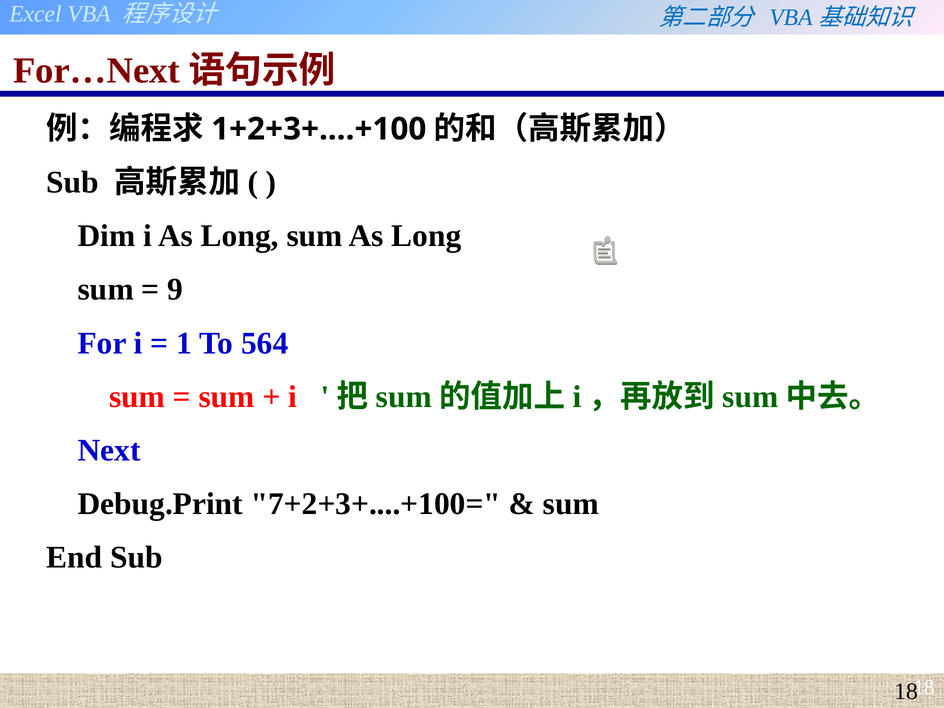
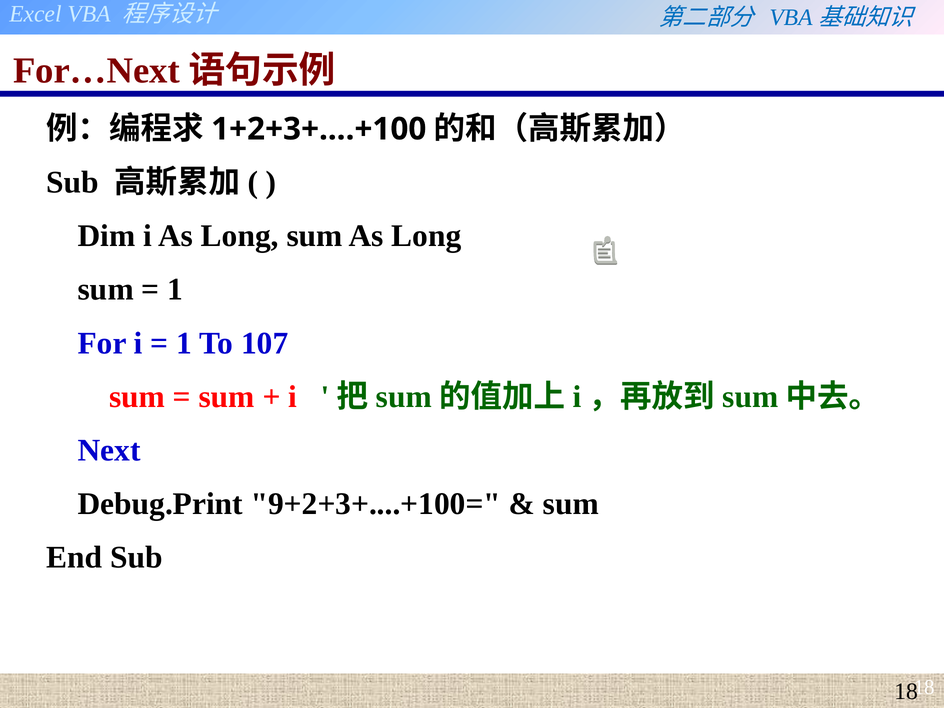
9: 9 -> 1 (175, 290)
564: 564 -> 107 (265, 343)
7+2+3+....+100=: 7+2+3+....+100= -> 9+2+3+....+100= (376, 504)
